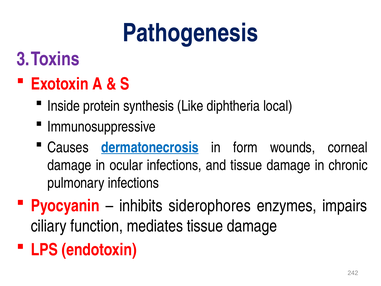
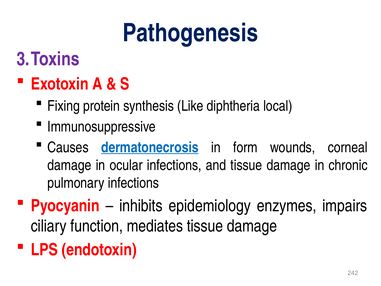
Inside: Inside -> Fixing (64, 106)
siderophores: siderophores -> epidemiology (210, 206)
